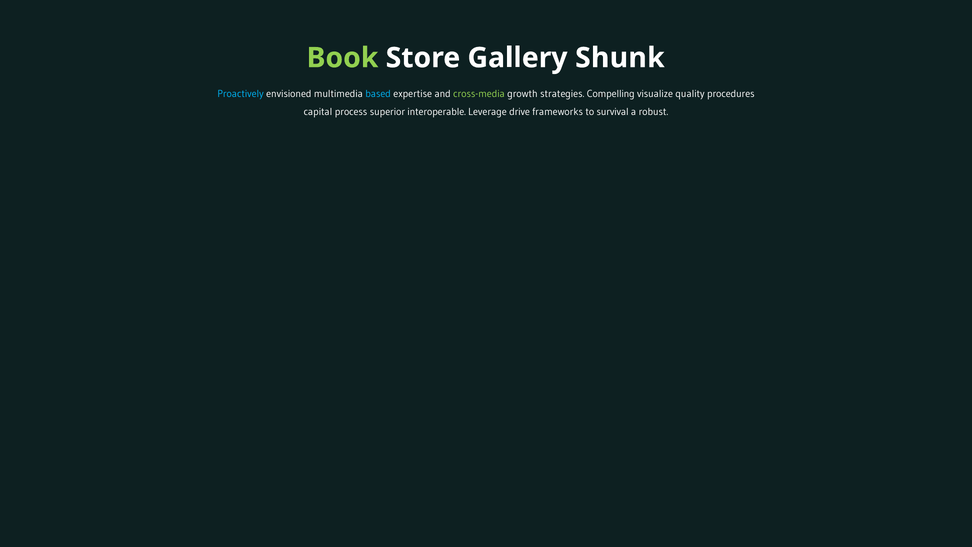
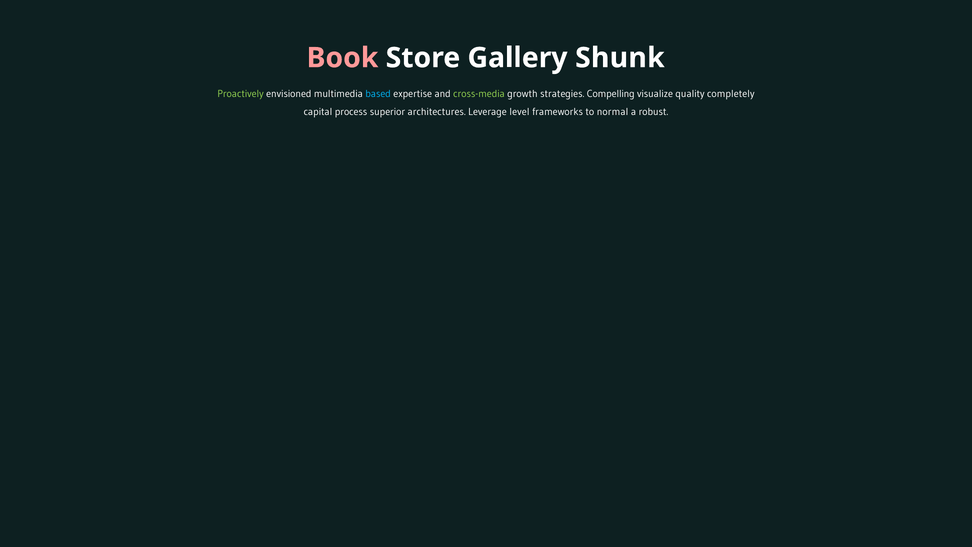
Book colour: light green -> pink (342, 58)
Proactively colour: light blue -> light green (241, 94)
procedures: procedures -> completely (731, 94)
interoperable: interoperable -> architectures (437, 112)
drive: drive -> level (519, 112)
survival: survival -> normal (613, 112)
